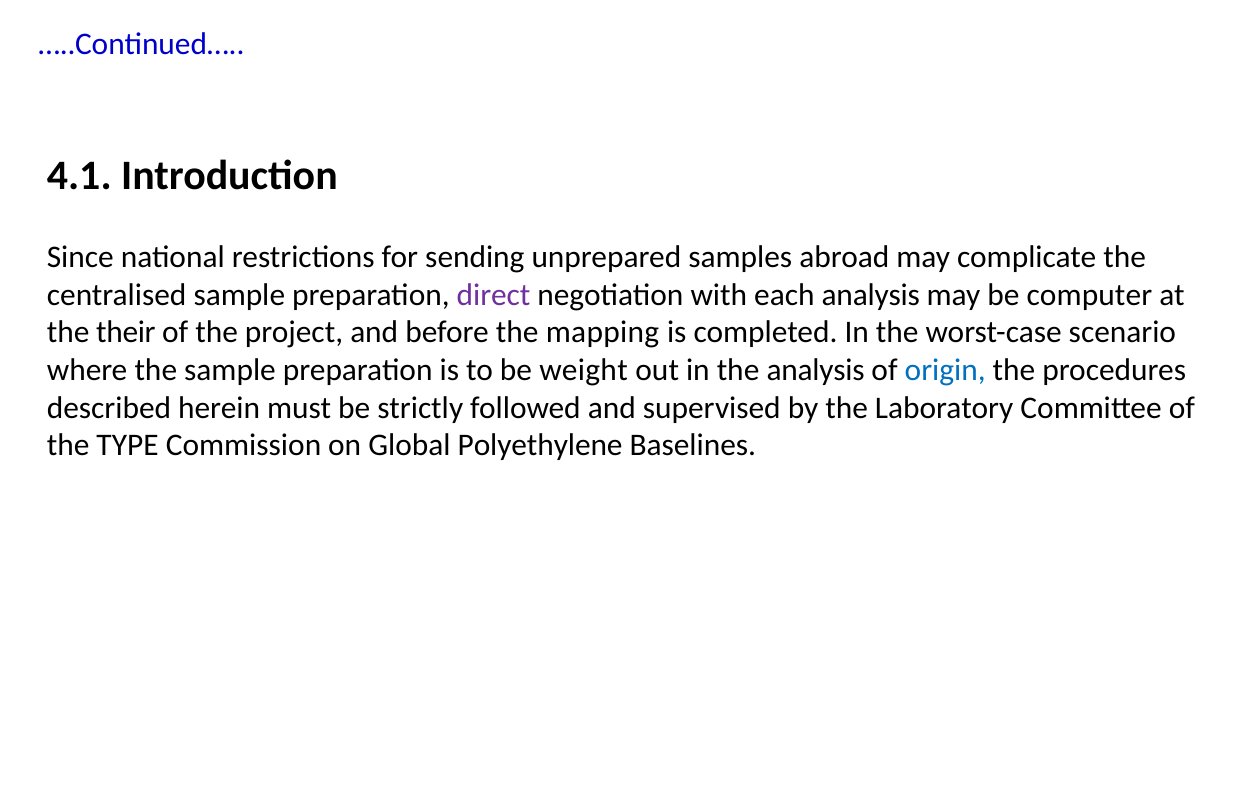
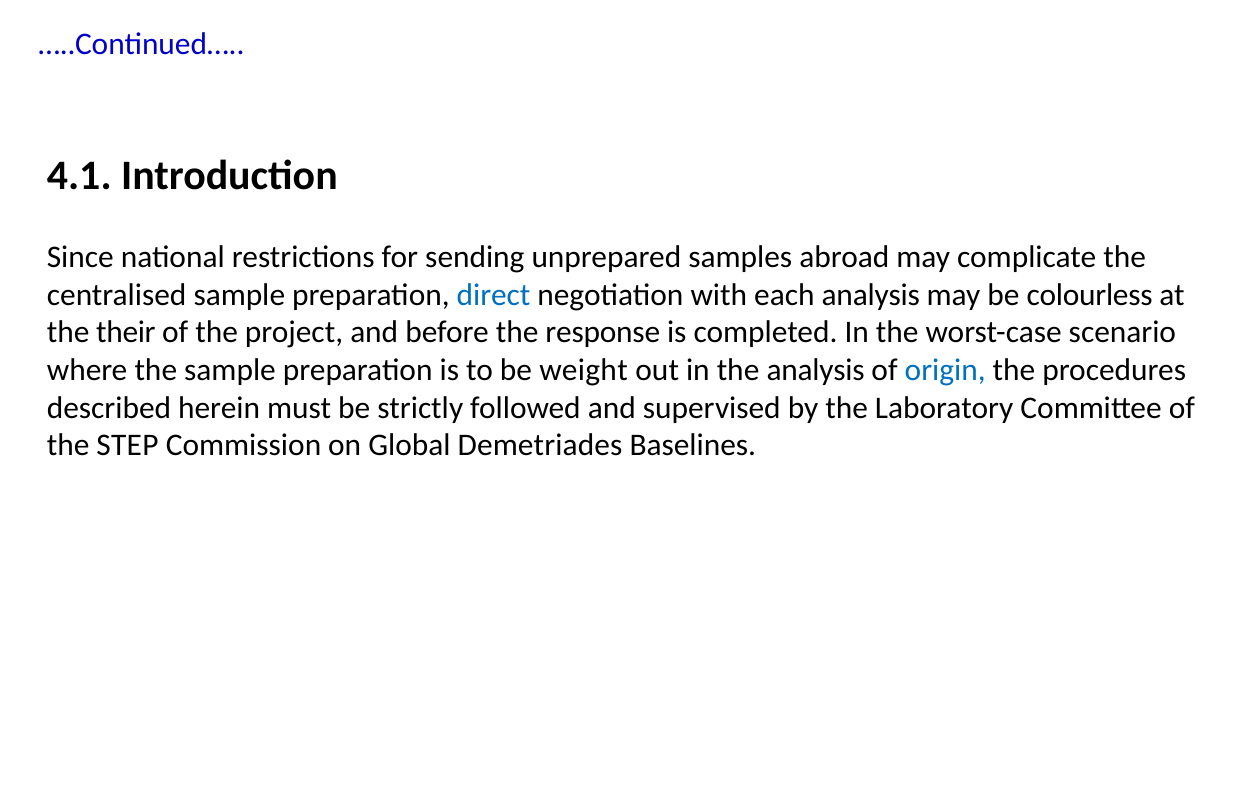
direct colour: purple -> blue (494, 295)
computer: computer -> colourless (1090, 295)
mapping: mapping -> response (603, 332)
TYPE: TYPE -> STEP (128, 445)
Polyethylene: Polyethylene -> Demetriades (540, 445)
